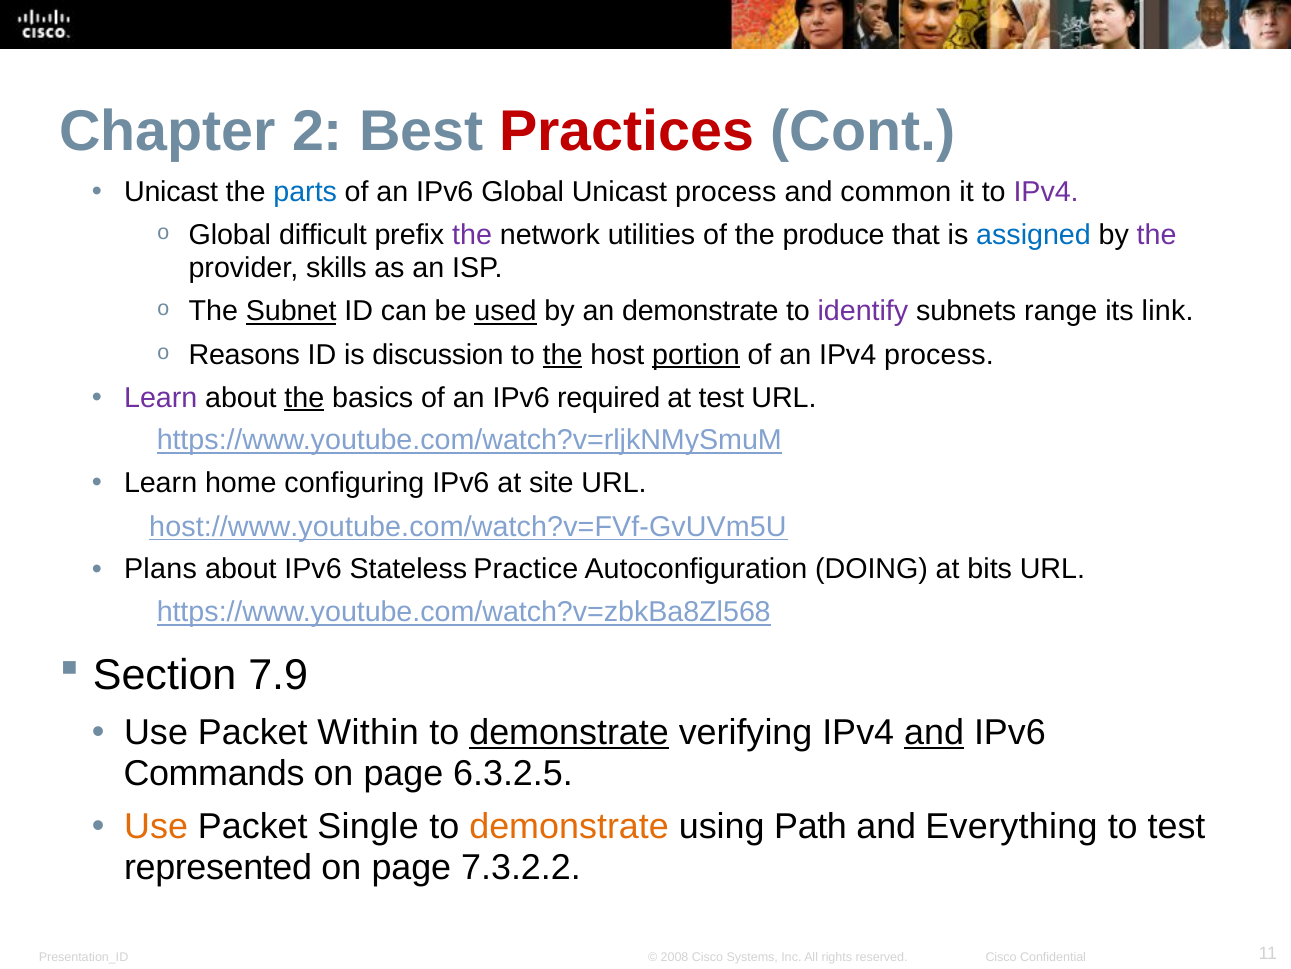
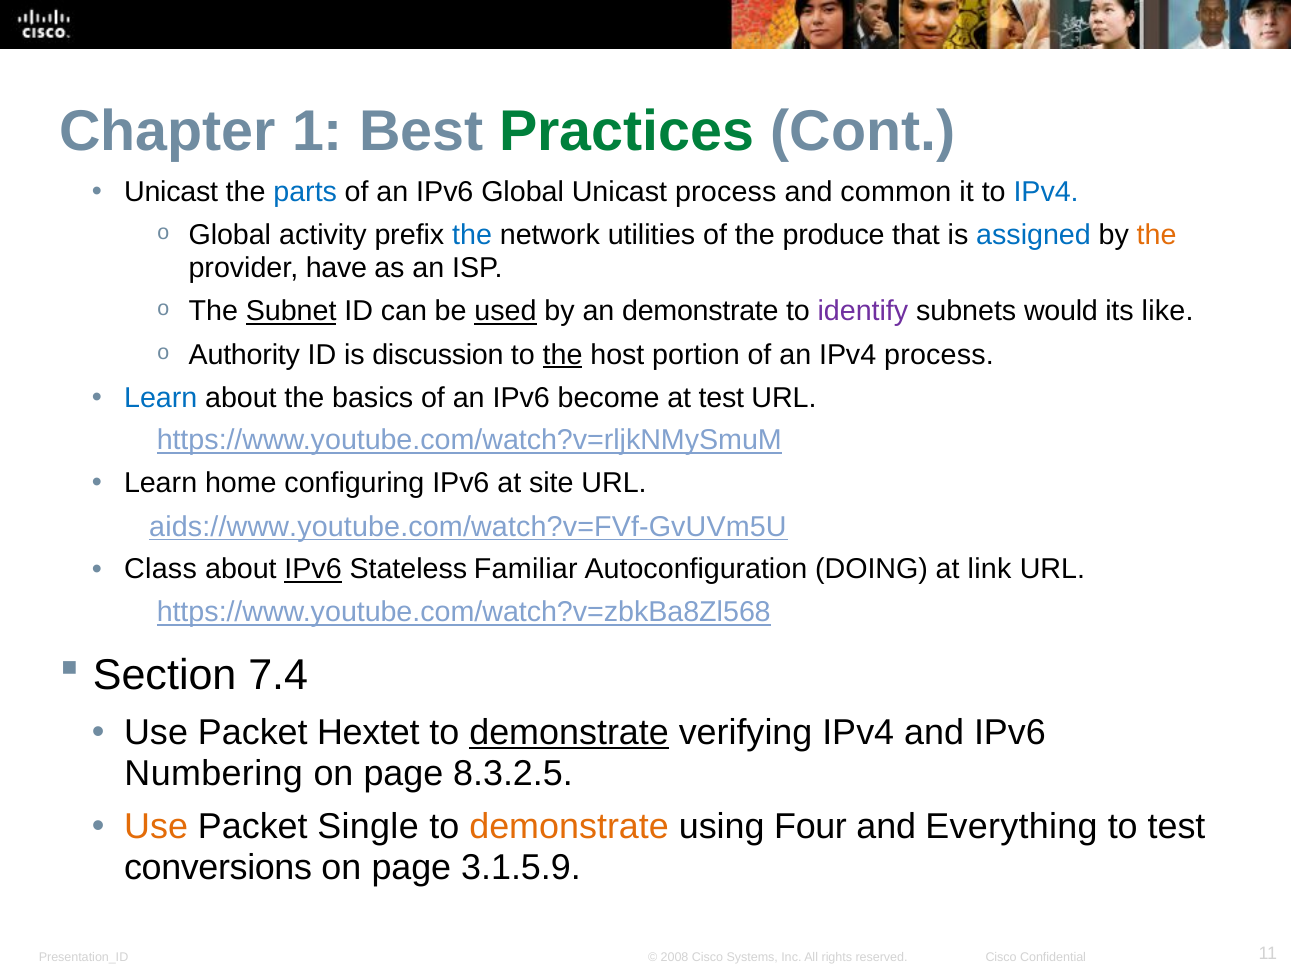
2: 2 -> 1 (318, 132)
Practices colour: red -> green (627, 132)
IPv4 colour: purple -> blue (1046, 192)
difficult: difficult -> activity (323, 235)
the colour: purple -> blue (472, 235)
the colour: purple -> orange (1157, 235)
skills: skills -> have (336, 268)
range: range -> would (1061, 311)
link: link -> like (1168, 311)
Reasons: Reasons -> Authority (244, 355)
portion underline: present -> none (696, 355)
Learn colour: purple -> blue (161, 397)
the underline: present -> none (304, 397)
required: required -> become (609, 397)
host://www.youtube.com/watch?v=FVf-GvUVm5U: host://www.youtube.com/watch?v=FVf-GvUVm5U -> aids://www.youtube.com/watch?v=FVf-GvUVm5U (468, 526)
Plans: Plans -> Class (161, 569)
IPv6 underline: none -> present (313, 569)
Practice: Practice -> Familiar (526, 569)
bits: bits -> link (990, 569)
7.9: 7.9 -> 7.4 (278, 674)
Within: Within -> Hextet (368, 732)
and underline: present -> none (934, 732)
Commands: Commands -> Numbering (214, 773)
6.3.2.5: 6.3.2.5 -> 8.3.2.5 (513, 773)
Path: Path -> Four (811, 826)
represented: represented -> conversions (218, 867)
7.3.2.2: 7.3.2.2 -> 3.1.5.9 (521, 867)
